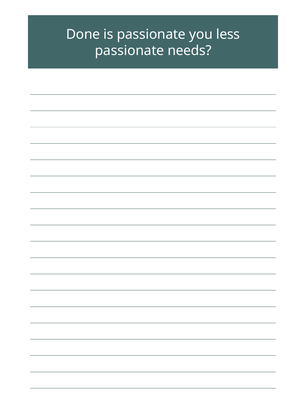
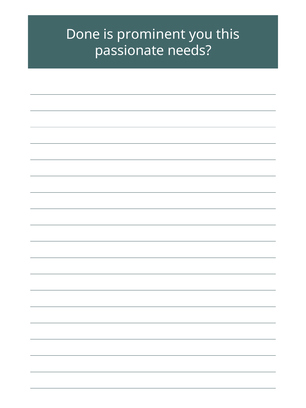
is passionate: passionate -> prominent (151, 34)
less: less -> this (228, 34)
